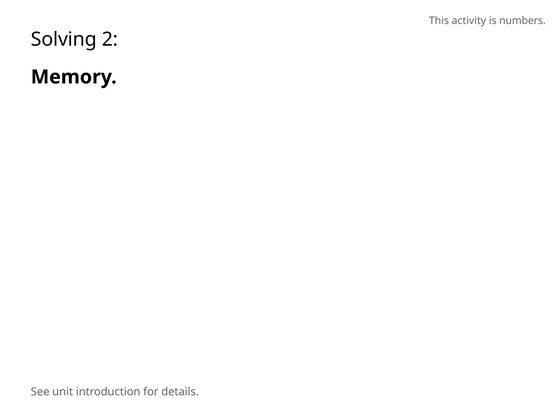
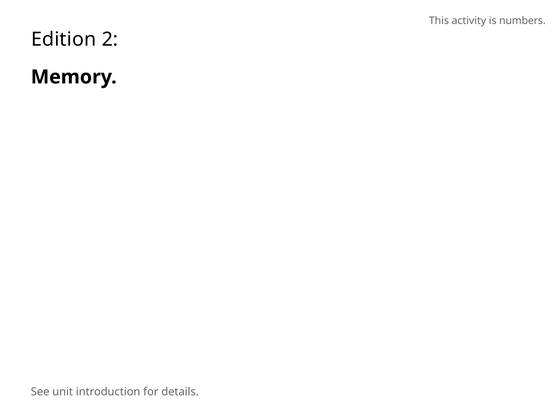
Solving: Solving -> Edition (64, 39)
